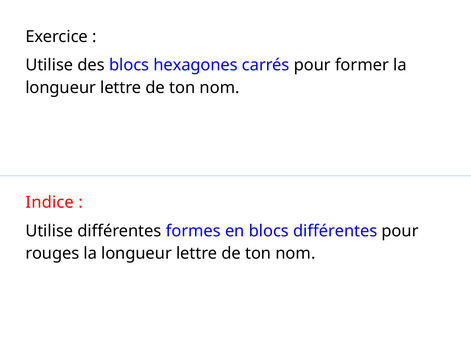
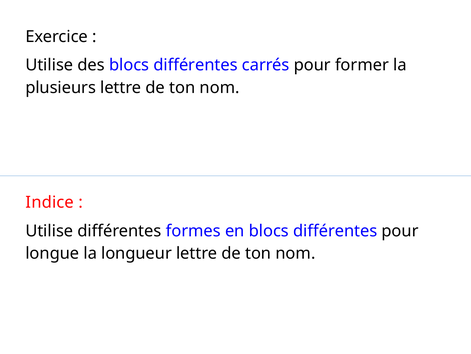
des blocs hexagones: hexagones -> différentes (196, 65)
longueur: longueur -> plusieurs (61, 88)
rouges: rouges -> longue (52, 253)
